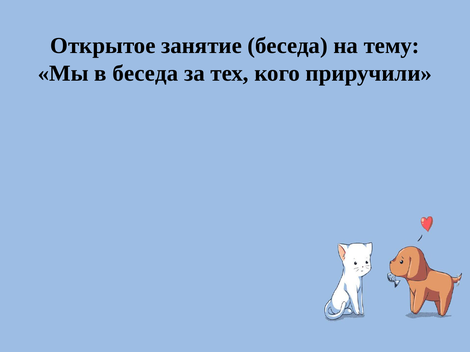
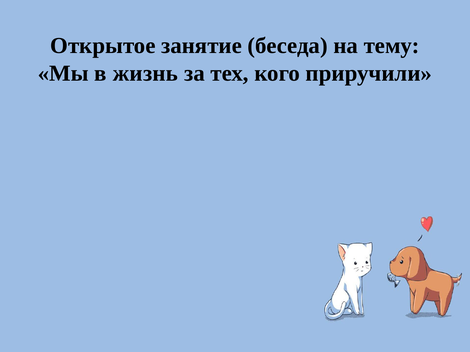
в беседа: беседа -> жизнь (145, 73)
